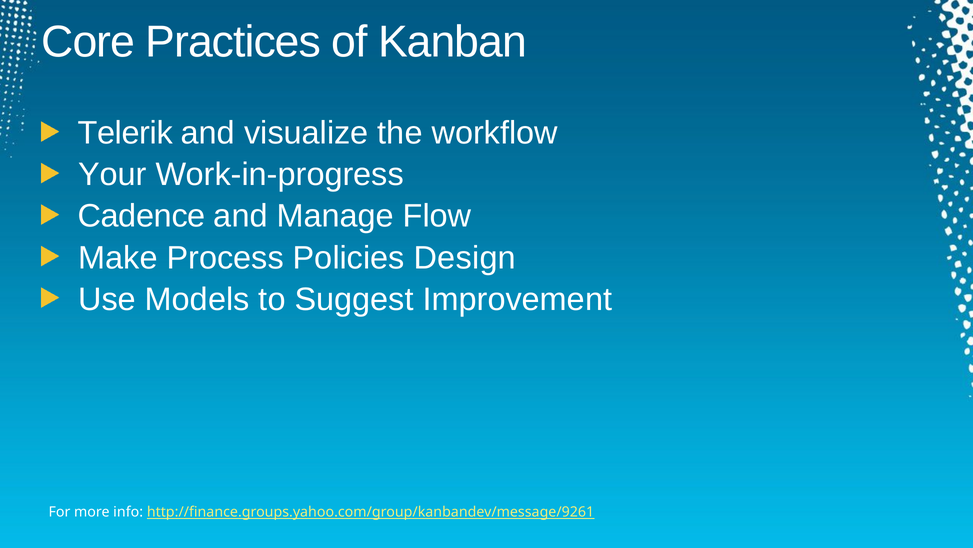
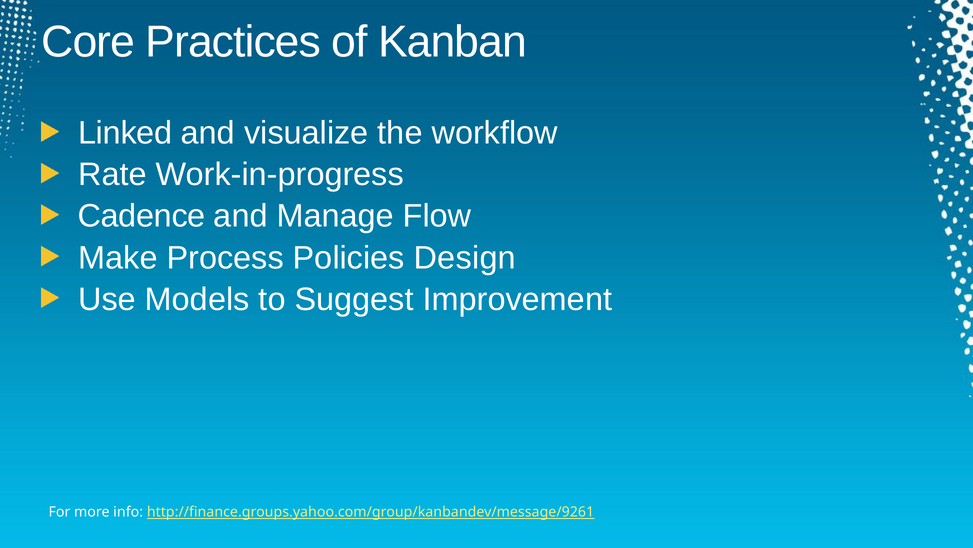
Telerik: Telerik -> Linked (125, 133)
Your: Your -> Rate (112, 174)
